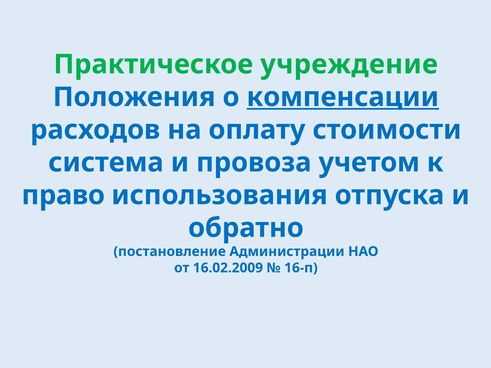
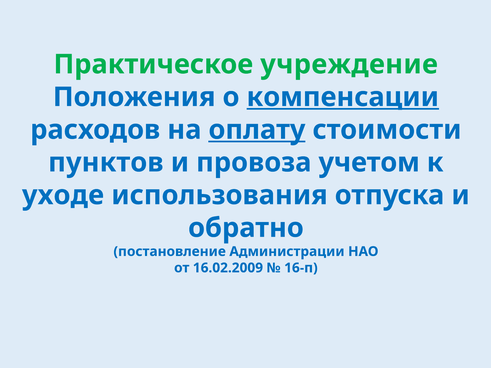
оплату underline: none -> present (257, 130)
система: система -> пунктов (106, 163)
право: право -> уходе (63, 195)
